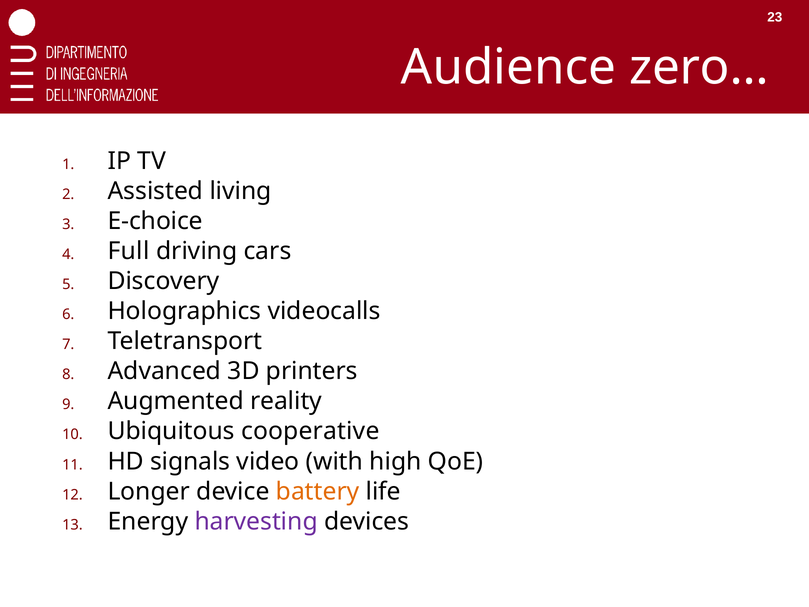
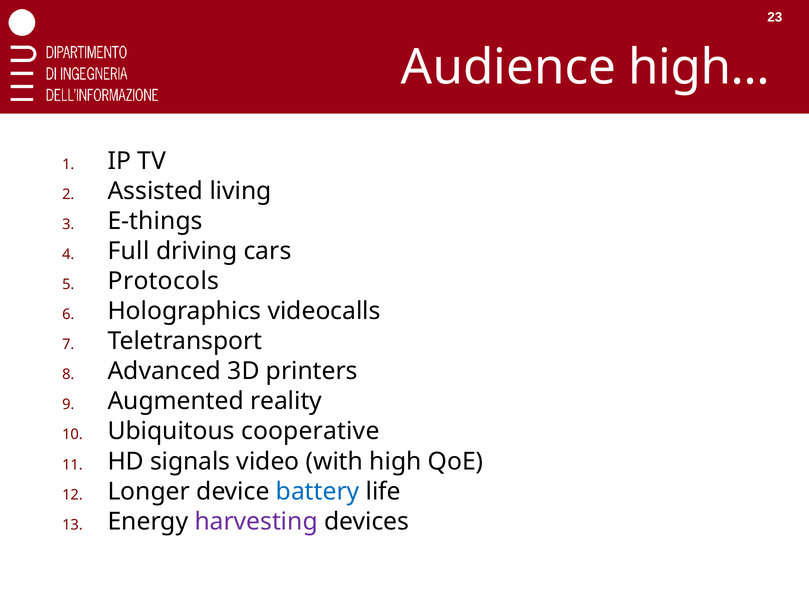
zero…: zero… -> high… (699, 67)
E-choice: E-choice -> E-things (155, 221)
Discovery: Discovery -> Protocols (163, 281)
battery colour: orange -> blue (318, 491)
